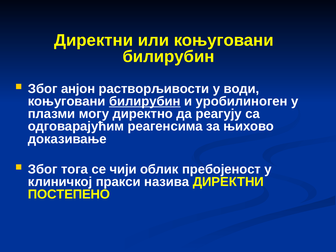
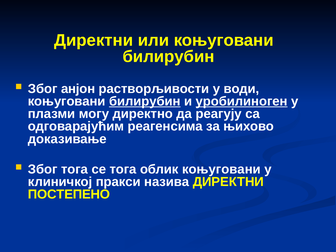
уробилиноген underline: none -> present (242, 101)
се чији: чији -> тога (123, 169)
облик пребојеност: пребојеност -> коњуговани (221, 169)
